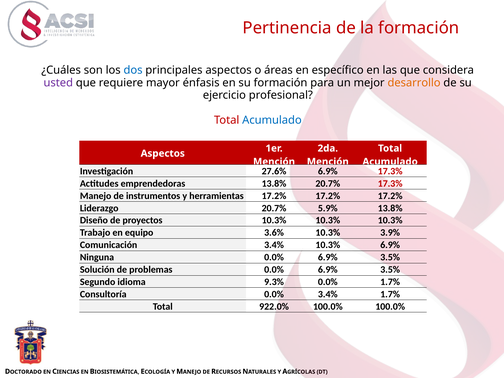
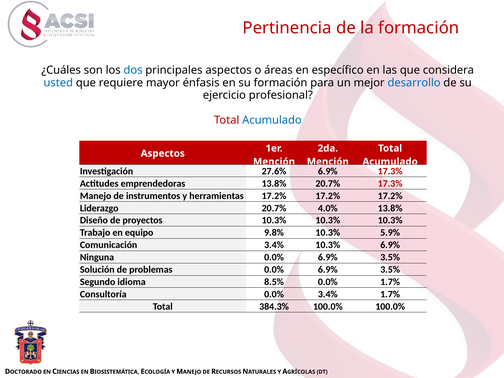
usted colour: purple -> blue (58, 83)
desarrollo colour: orange -> blue (414, 83)
5.9%: 5.9% -> 4.0% (328, 208)
3.6%: 3.6% -> 9.8% (274, 233)
3.9%: 3.9% -> 5.9% (390, 233)
9.3%: 9.3% -> 8.5% (274, 282)
922.0%: 922.0% -> 384.3% (274, 307)
